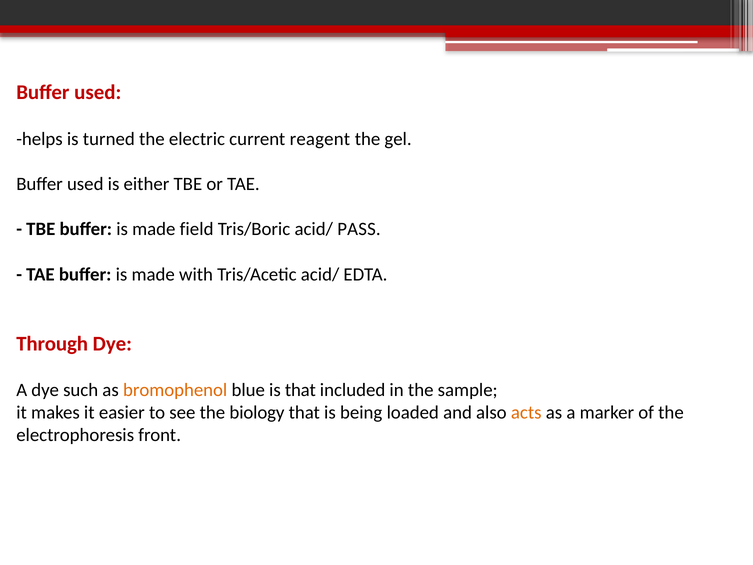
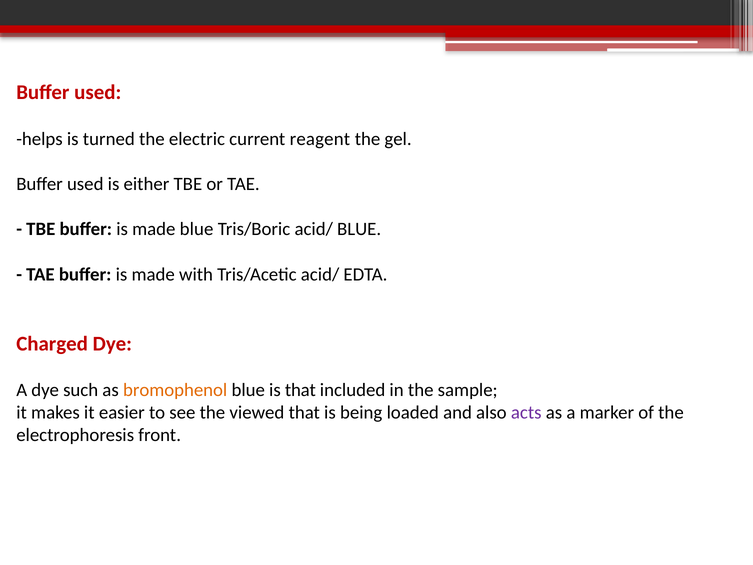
made field: field -> blue (197, 229)
acid/ PASS: PASS -> BLUE (359, 229)
Through: Through -> Charged (52, 344)
biology: biology -> viewed (257, 412)
acts colour: orange -> purple (526, 412)
